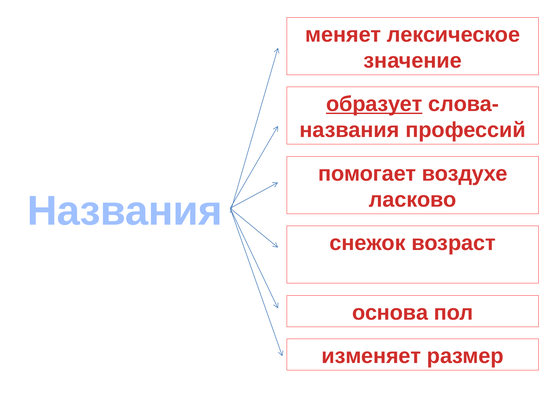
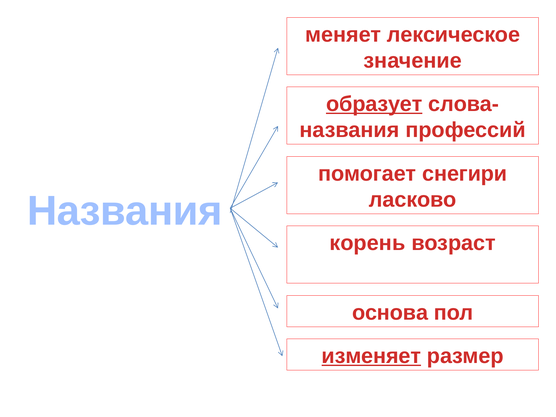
воздухе: воздухе -> снегири (465, 174)
снежок: снежок -> корень (367, 243)
изменяет underline: none -> present (371, 356)
